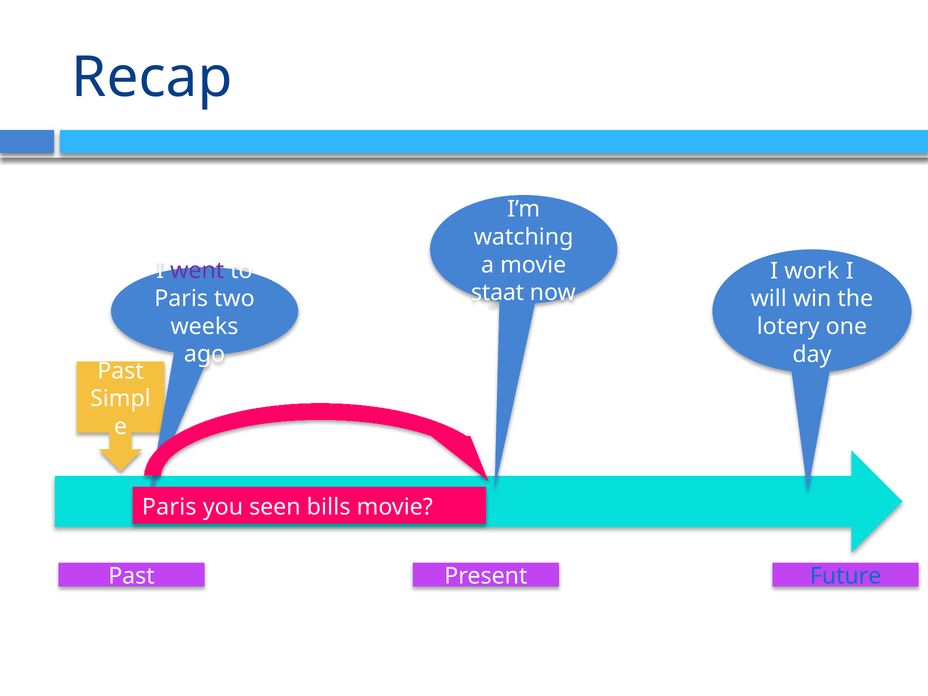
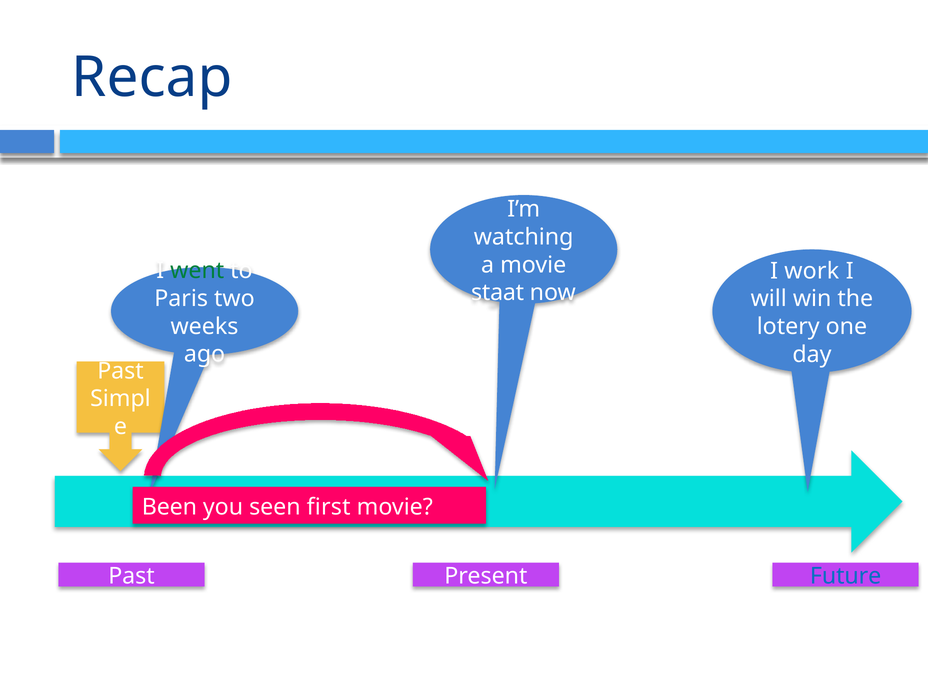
went colour: purple -> green (197, 271)
Paris: Paris -> Been (169, 507)
bills: bills -> first (329, 507)
